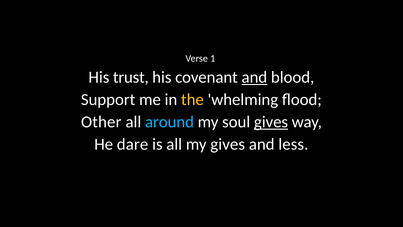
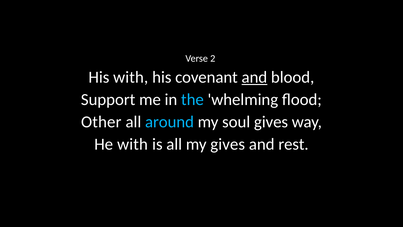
1: 1 -> 2 (213, 58)
His trust: trust -> with (131, 77)
the colour: yellow -> light blue (192, 99)
gives underline: present -> none (271, 122)
He dare: dare -> with (133, 144)
less: less -> rest (293, 144)
